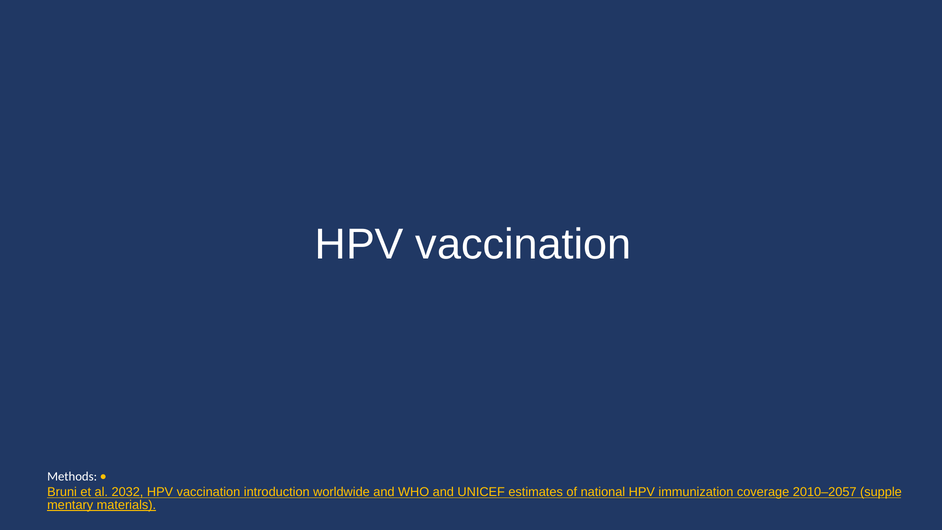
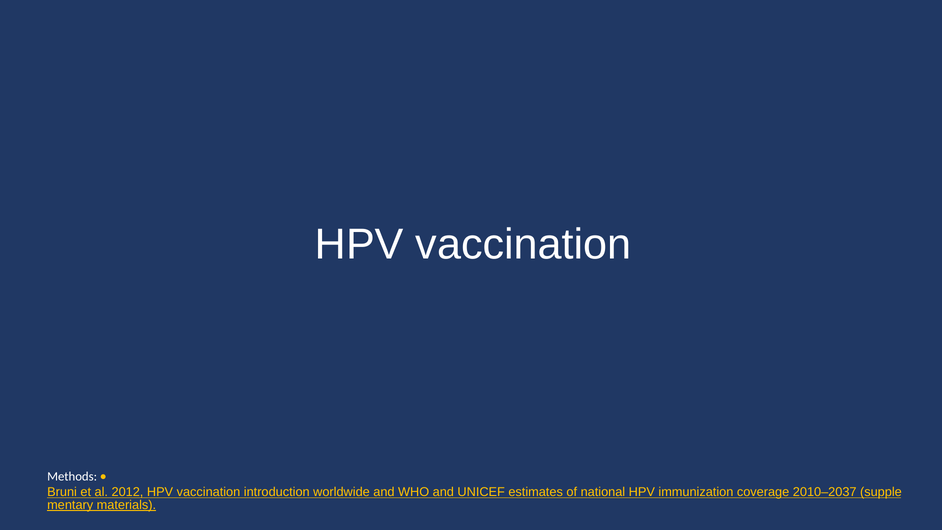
2032: 2032 -> 2012 (127, 492)
2010–2057: 2010–2057 -> 2010–2037 (825, 492)
